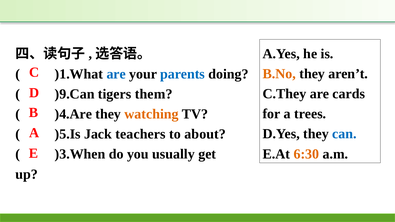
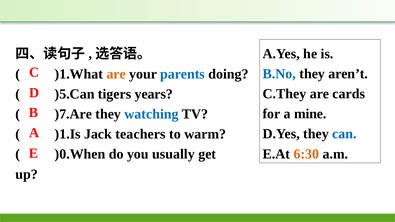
B.No colour: orange -> blue (279, 74)
are colour: blue -> orange (116, 74)
)9.Can: )9.Can -> )5.Can (75, 94)
them: them -> years (154, 94)
trees: trees -> mine (310, 114)
)4.Are: )4.Are -> )7.Are (73, 114)
watching colour: orange -> blue (151, 114)
)5.Is: )5.Is -> )1.Is (68, 134)
about: about -> warm (205, 134)
)3.When: )3.When -> )0.When (80, 154)
